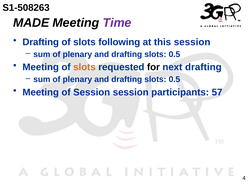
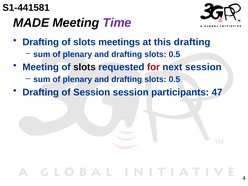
S1-508263: S1-508263 -> S1-441581 (26, 8)
following: following -> meetings (119, 42)
this session: session -> drafting (192, 42)
slots colour: orange -> black (84, 67)
for colour: black -> red (153, 67)
next drafting: drafting -> session (203, 67)
Meeting: Meeting -> Drafting (41, 92)
57: 57 -> 47 (217, 92)
